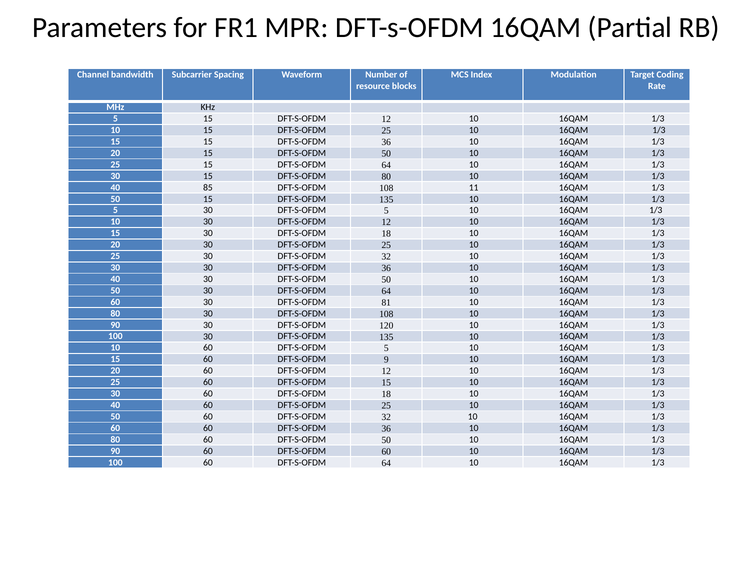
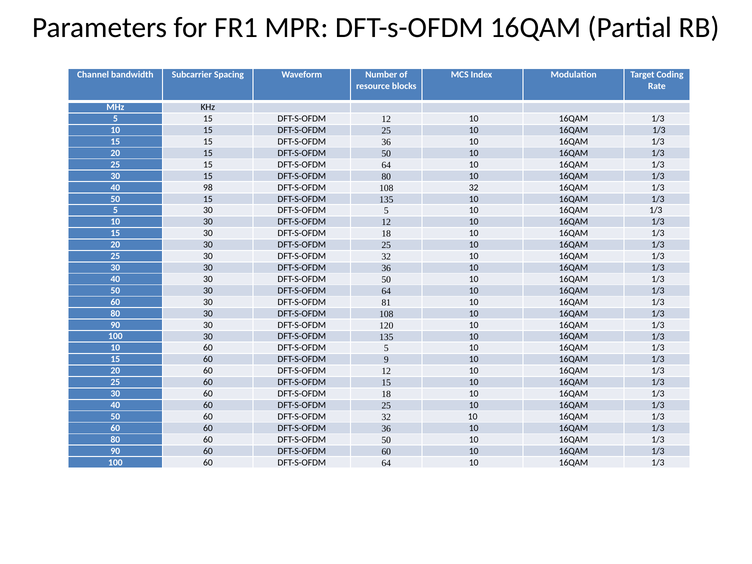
85: 85 -> 98 (208, 187)
108 11: 11 -> 32 (474, 187)
